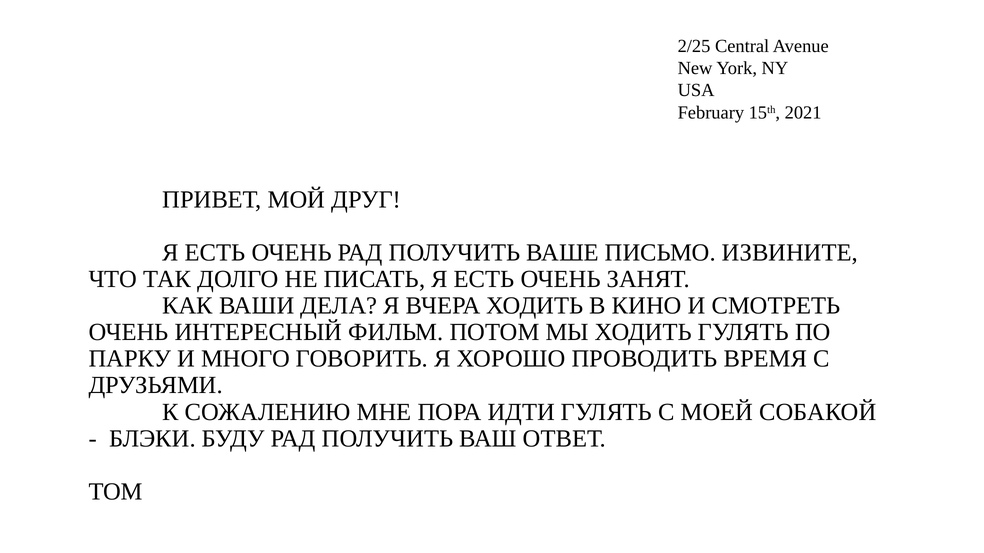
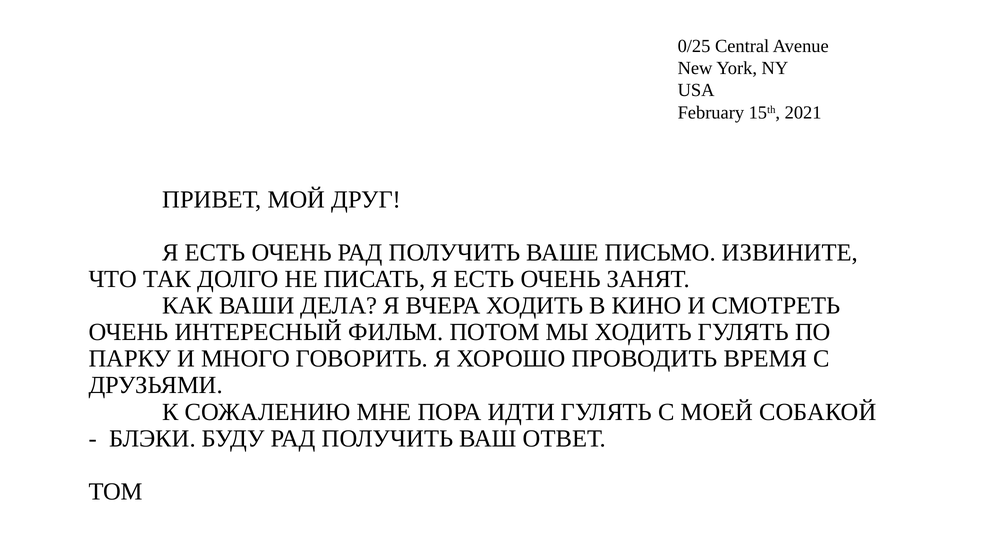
2/25: 2/25 -> 0/25 (694, 46)
